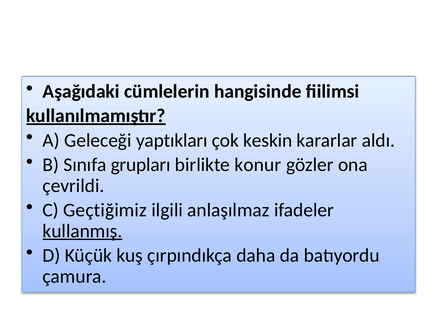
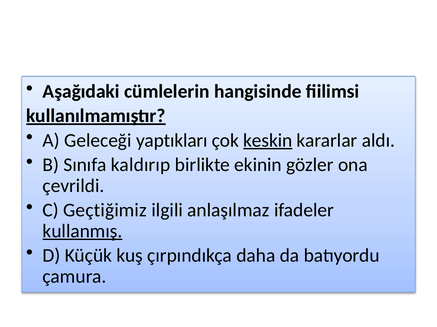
keskin underline: none -> present (268, 141)
grupları: grupları -> kaldırıp (141, 165)
konur: konur -> ekinin (258, 165)
